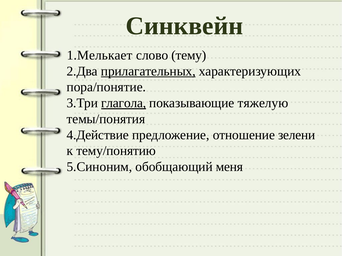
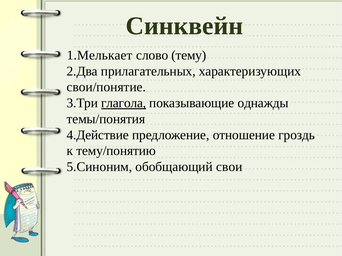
прилагательных underline: present -> none (148, 71)
пора/понятие: пора/понятие -> свои/понятие (106, 87)
тяжелую: тяжелую -> однажды (263, 103)
зелени: зелени -> гроздь (297, 135)
меня: меня -> свои (229, 167)
